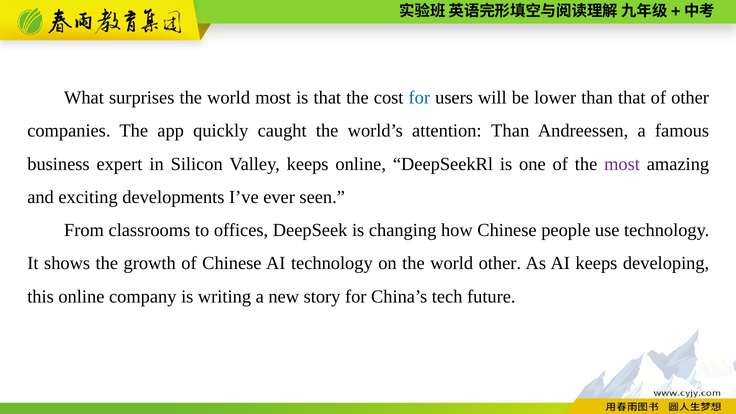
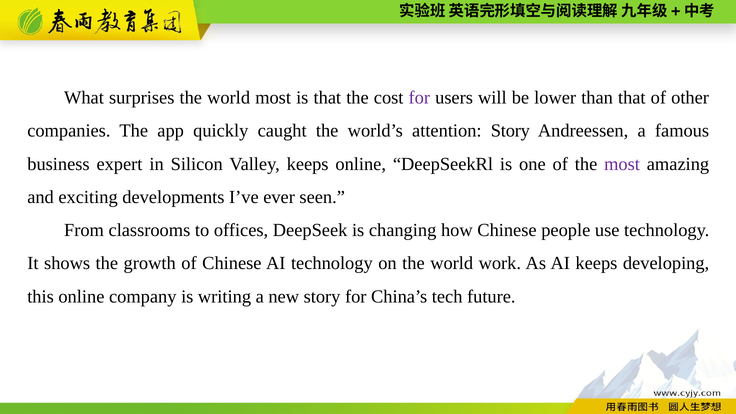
for colour: blue -> purple (419, 98)
attention Than: Than -> Story (510, 131)
world other: other -> work (500, 263)
